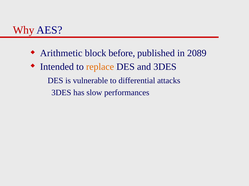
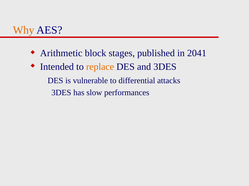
Why colour: red -> orange (24, 30)
before: before -> stages (122, 53)
2089: 2089 -> 2041 (197, 53)
